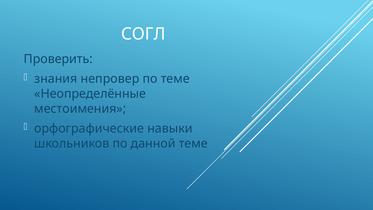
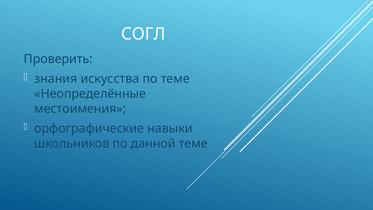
непровер: непровер -> искусства (110, 79)
